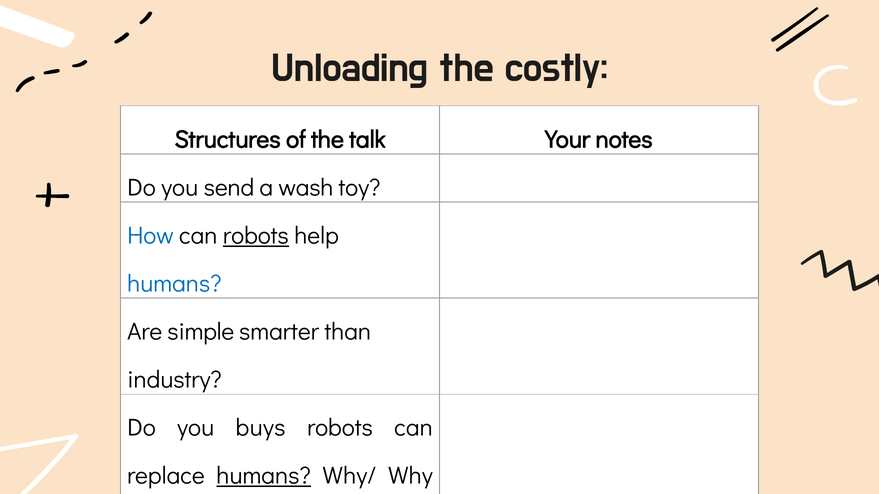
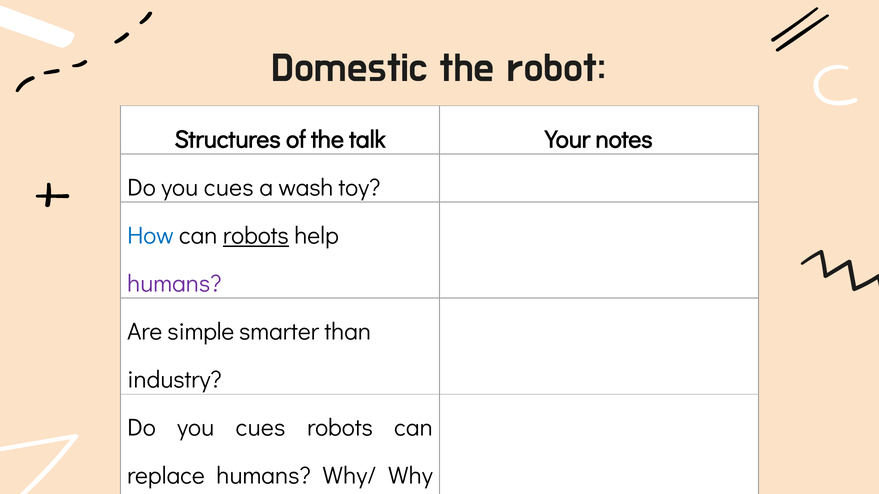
Unloading: Unloading -> Domestic (350, 68)
costly: costly -> robot (556, 68)
send: send -> cues (229, 188)
humans colour: blue -> purple (174, 284)
buys: buys -> cues (261, 428)
humans underline: present -> none (264, 476)
